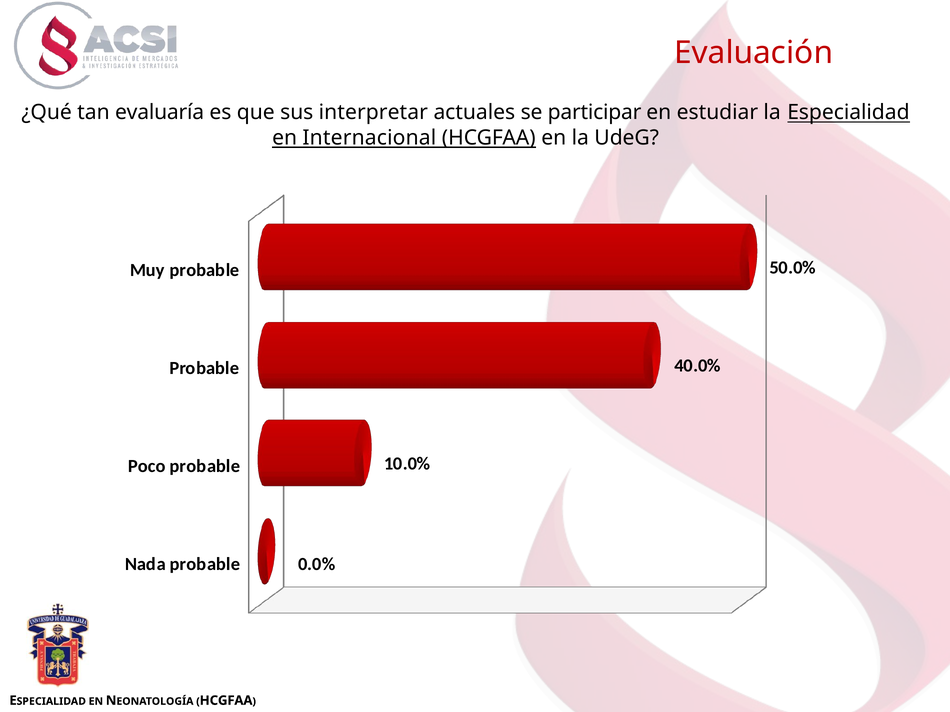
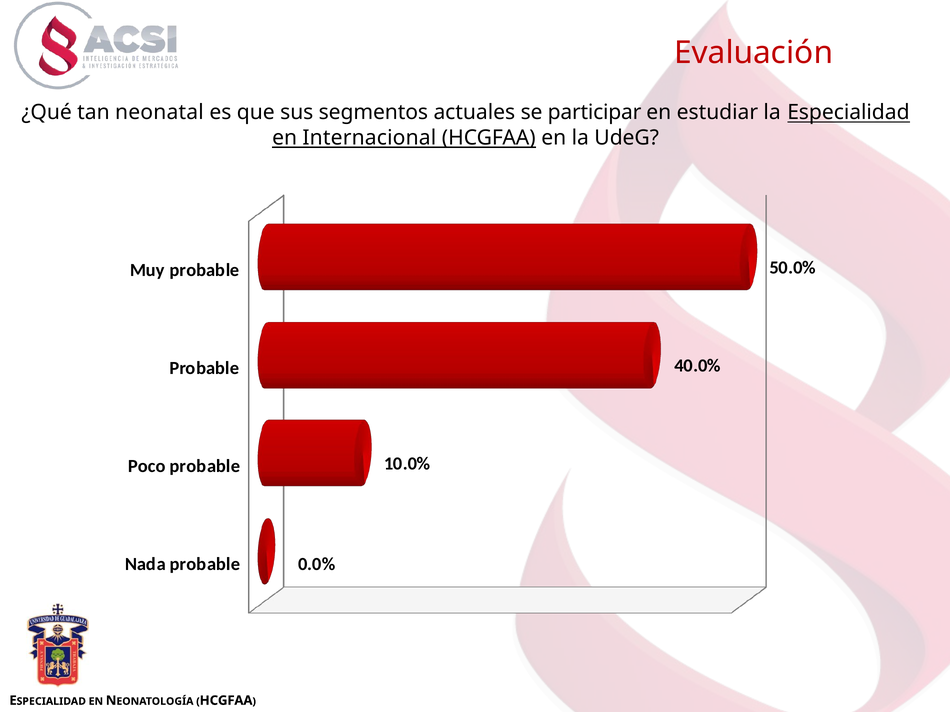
evaluaría: evaluaría -> neonatal (159, 112)
interpretar: interpretar -> segmentos (373, 112)
